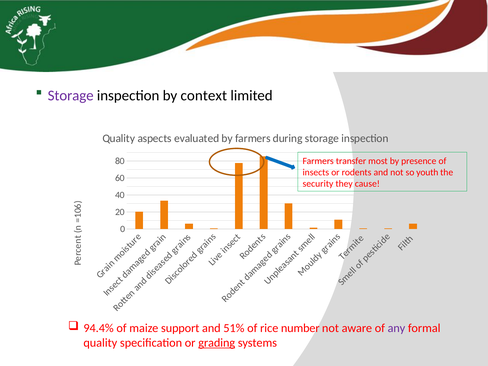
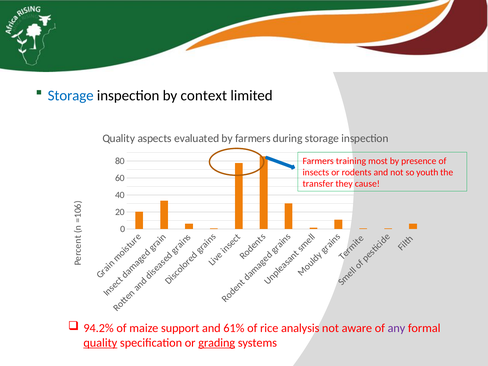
Storage colour: purple -> blue (71, 95)
transfer: transfer -> training (351, 161)
security: security -> transfer (318, 184)
94.4%: 94.4% -> 94.2% (99, 328)
51%: 51% -> 61% (234, 328)
number: number -> analysis (300, 328)
quality underline: none -> present (100, 343)
